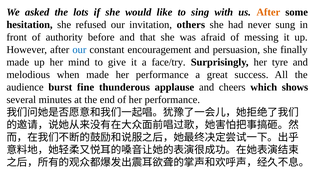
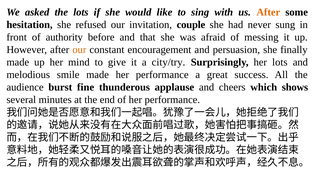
others: others -> couple (191, 25)
our colour: blue -> orange (79, 50)
face/try: face/try -> city/try (169, 62)
her tyre: tyre -> lots (280, 62)
when: when -> smile (68, 75)
